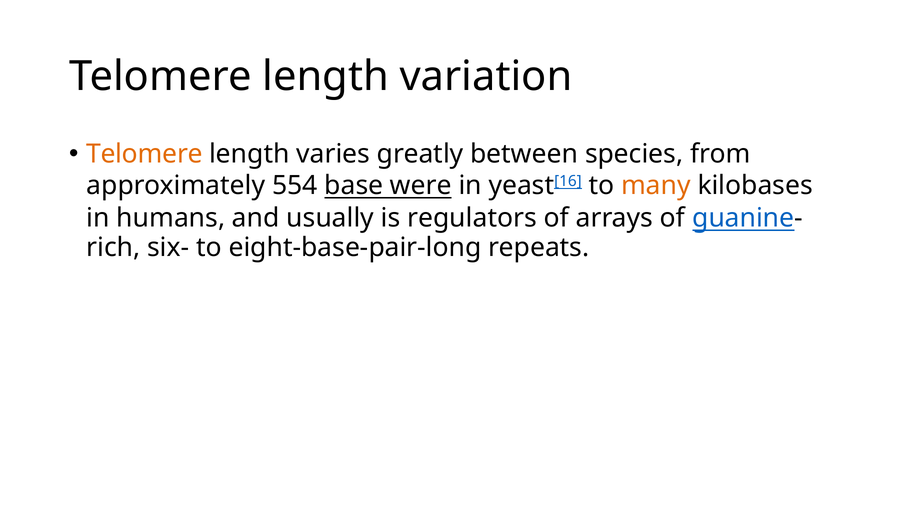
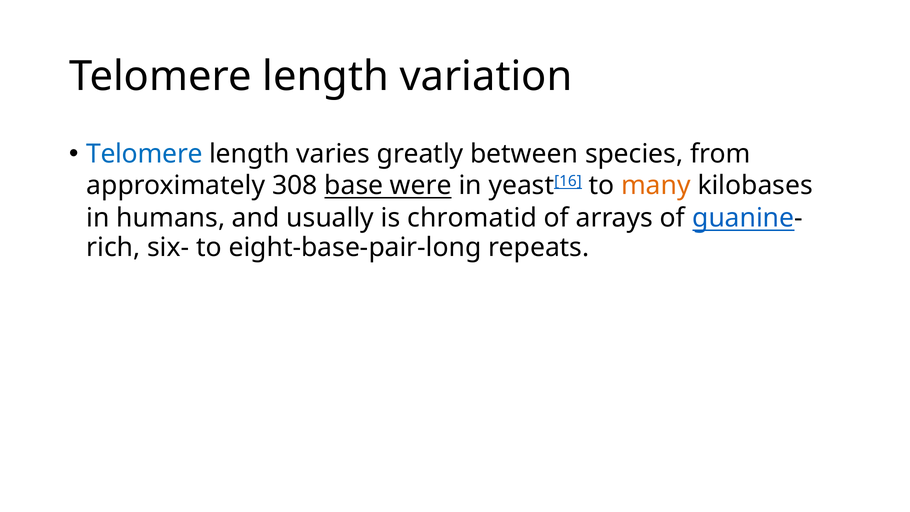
Telomere colour: orange -> blue (144, 154)
554: 554 -> 308 (295, 186)
regulators: regulators -> chromatid (472, 218)
